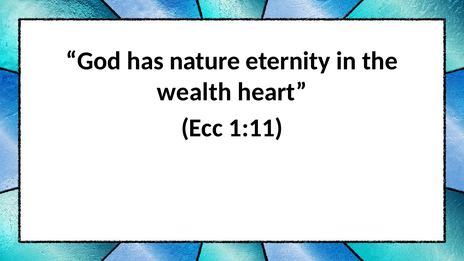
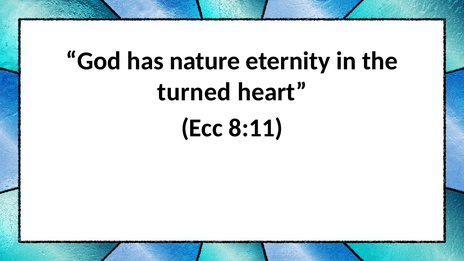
wealth: wealth -> turned (194, 92)
1:11: 1:11 -> 8:11 (256, 128)
